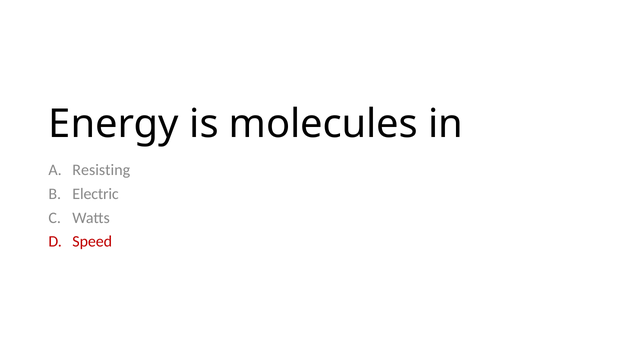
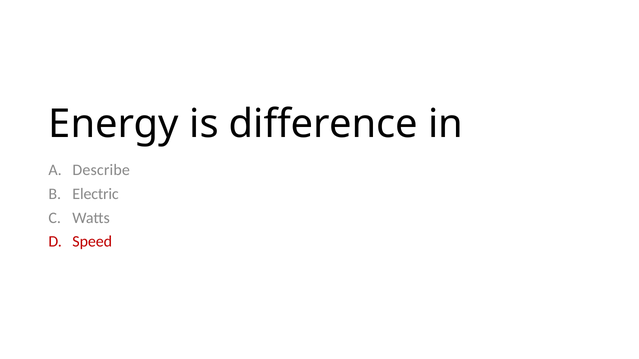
molecules: molecules -> difference (323, 124)
Resisting: Resisting -> Describe (101, 170)
